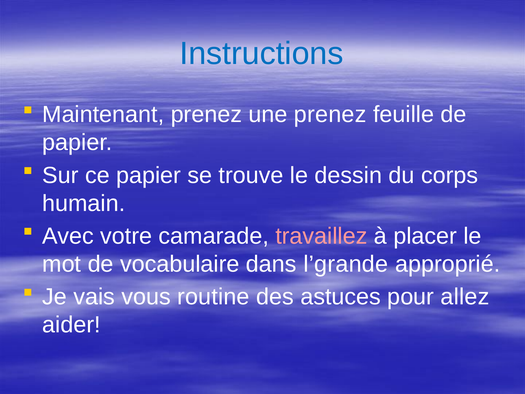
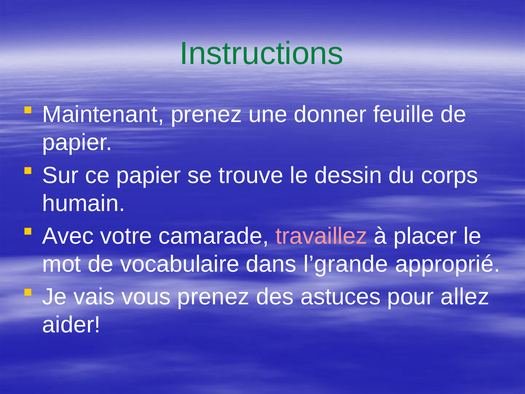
Instructions colour: blue -> green (262, 53)
une prenez: prenez -> donner (330, 115)
vous routine: routine -> prenez (213, 297)
